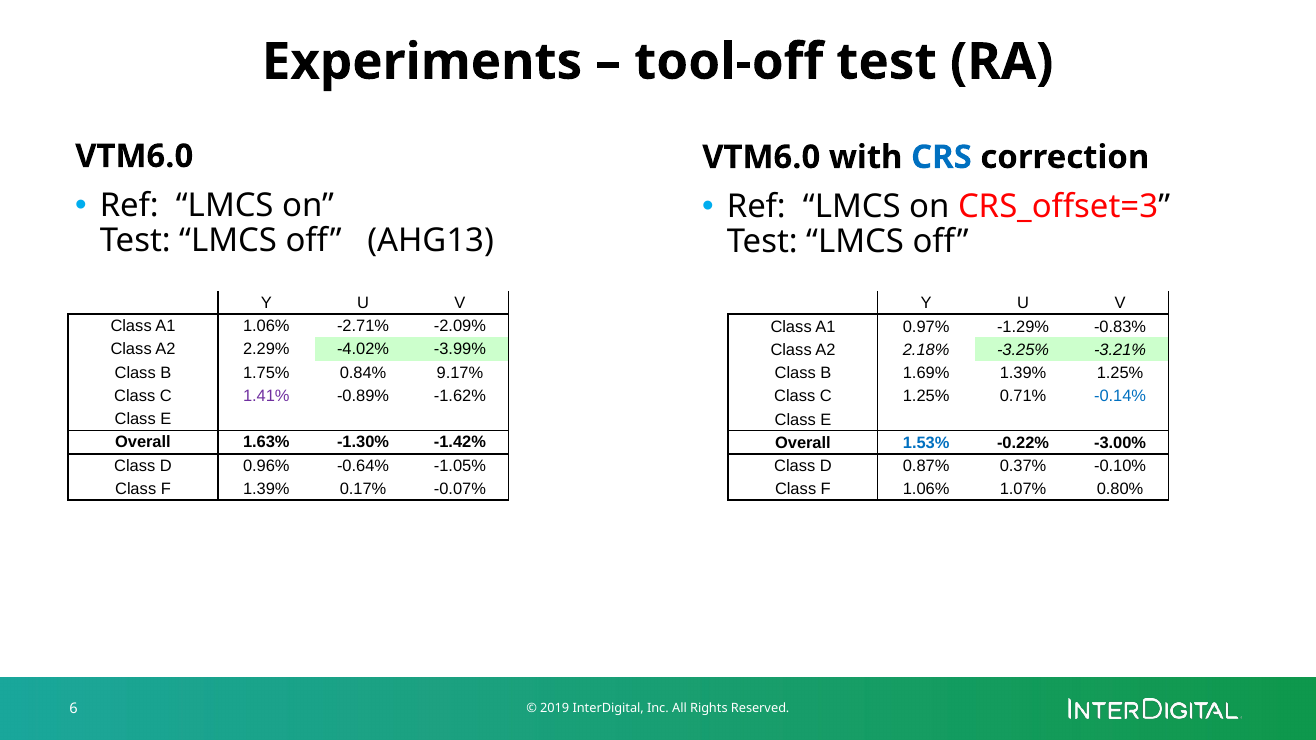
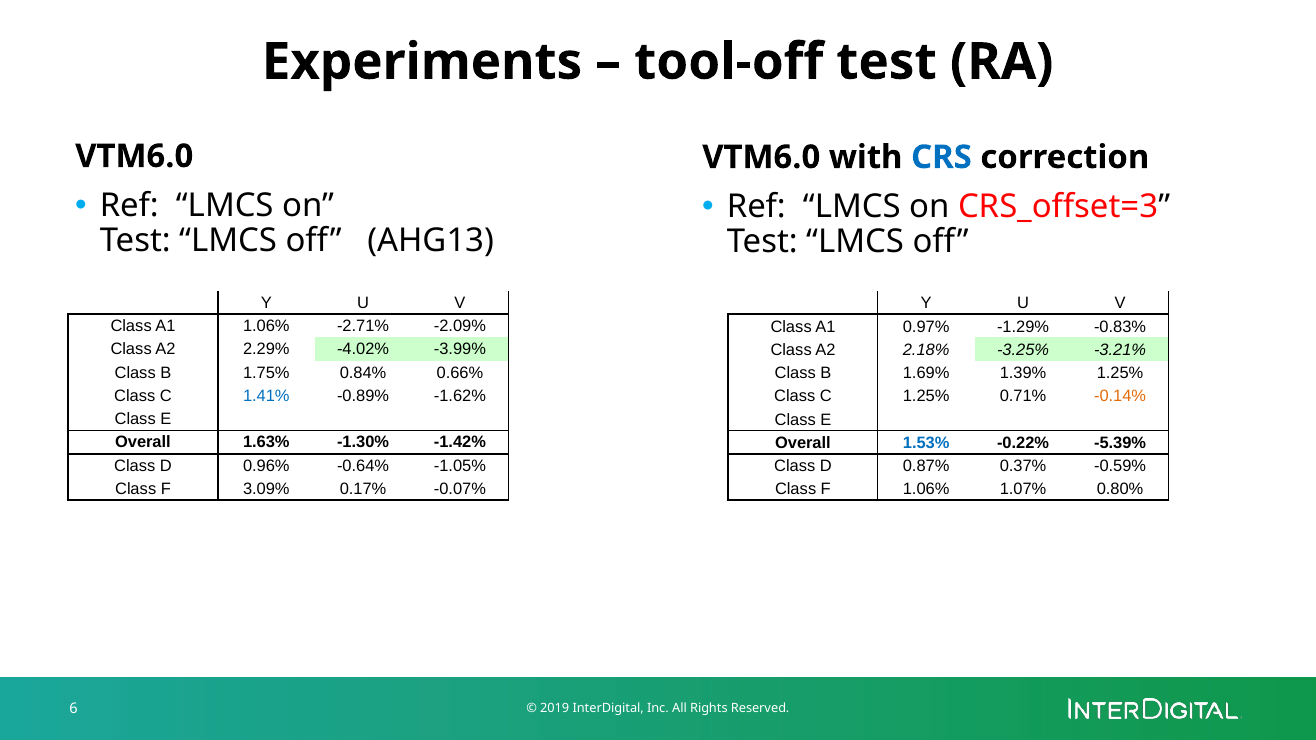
9.17%: 9.17% -> 0.66% (460, 373)
1.41% colour: purple -> blue (266, 396)
-0.14% colour: blue -> orange (1120, 397)
-3.00%: -3.00% -> -5.39% (1120, 443)
-0.10%: -0.10% -> -0.59% (1120, 466)
F 1.39%: 1.39% -> 3.09% (266, 489)
